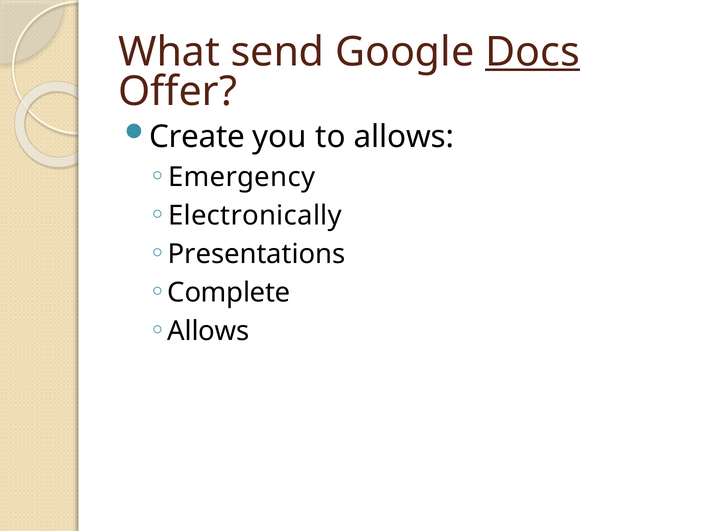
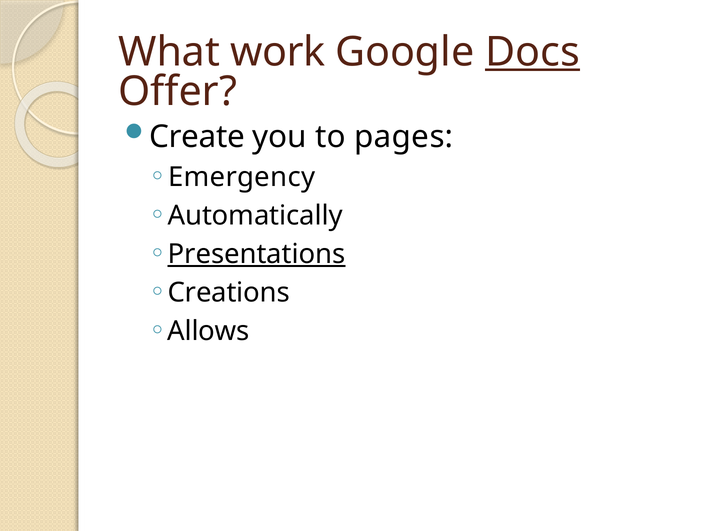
send: send -> work (278, 52)
to allows: allows -> pages (404, 137)
Electronically: Electronically -> Automatically (255, 216)
Presentations underline: none -> present (257, 254)
Complete: Complete -> Creations (229, 293)
